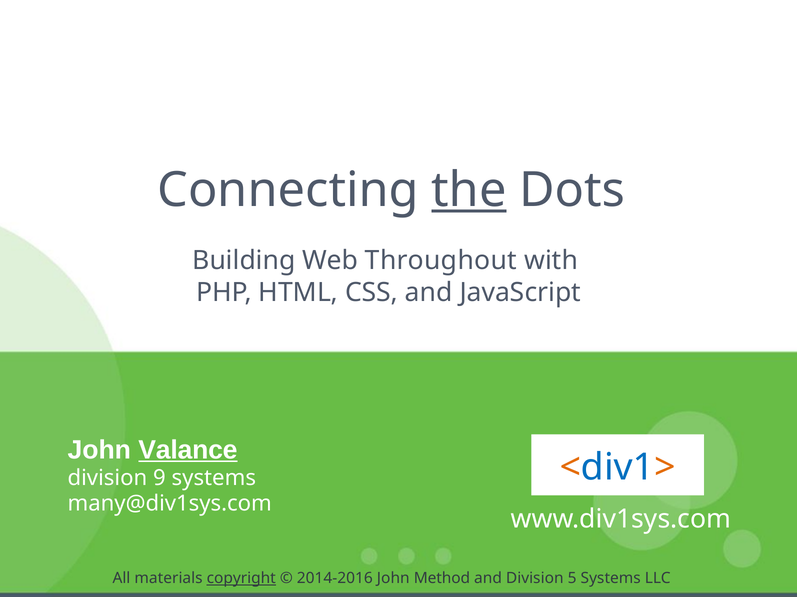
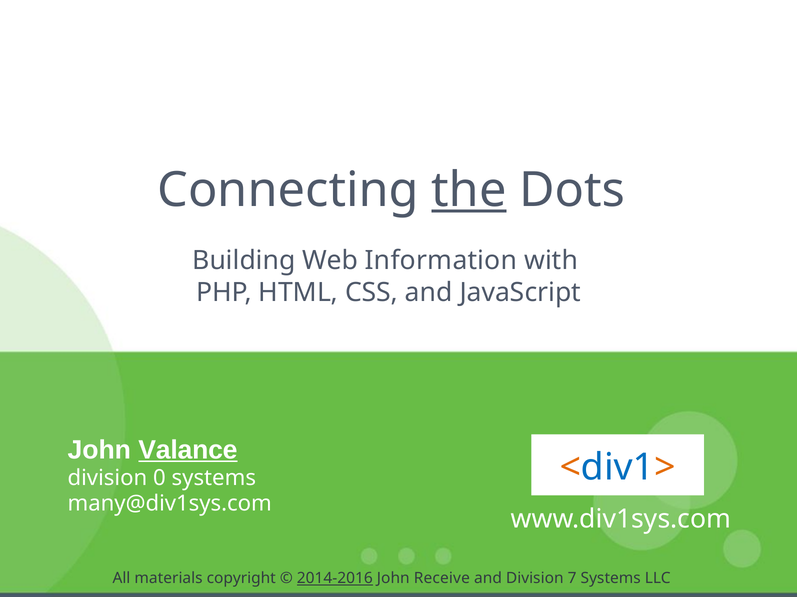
Throughout: Throughout -> Information (441, 261)
9: 9 -> 0 (159, 478)
copyright underline: present -> none (241, 579)
2014-2016 underline: none -> present (335, 579)
Method: Method -> Receive (442, 579)
5: 5 -> 7 (572, 579)
